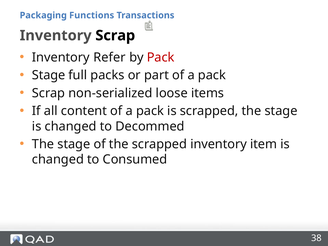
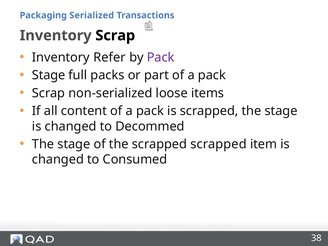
Functions: Functions -> Serialized (92, 15)
Pack colour: red -> purple (161, 57)
scrapped inventory: inventory -> scrapped (218, 144)
